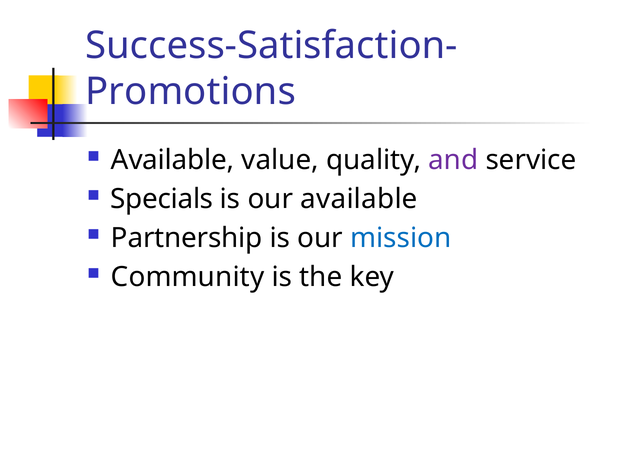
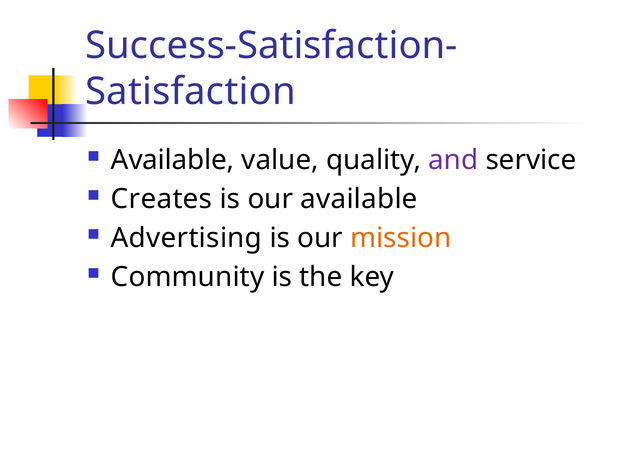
Promotions: Promotions -> Satisfaction (190, 91)
Specials: Specials -> Creates (162, 199)
Partnership: Partnership -> Advertising (186, 238)
mission colour: blue -> orange (401, 238)
